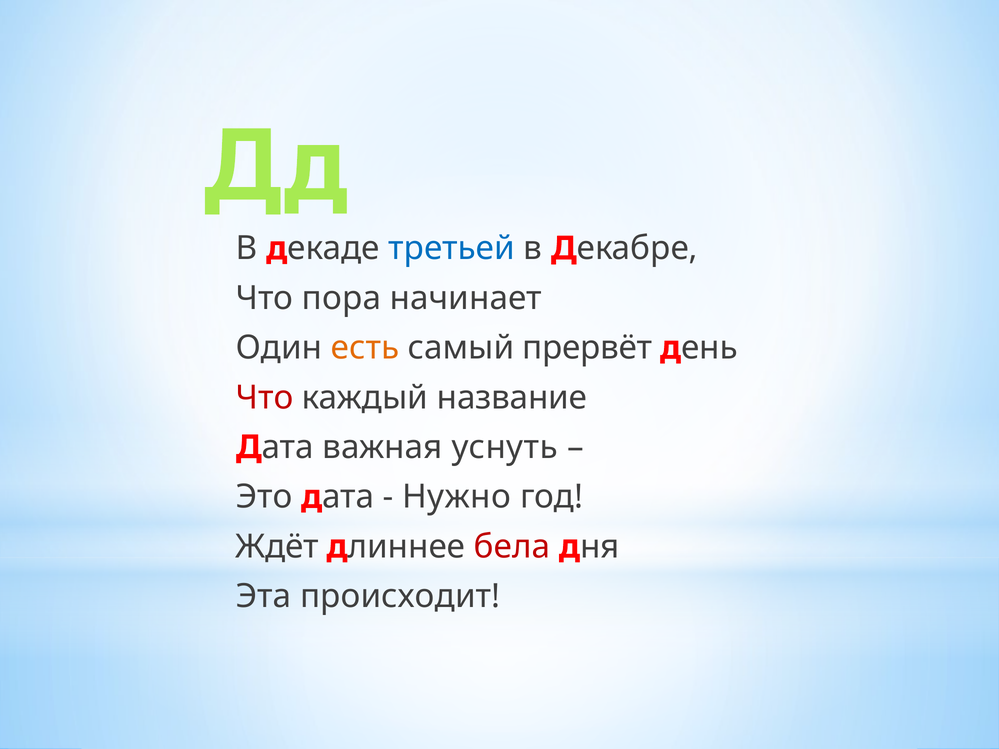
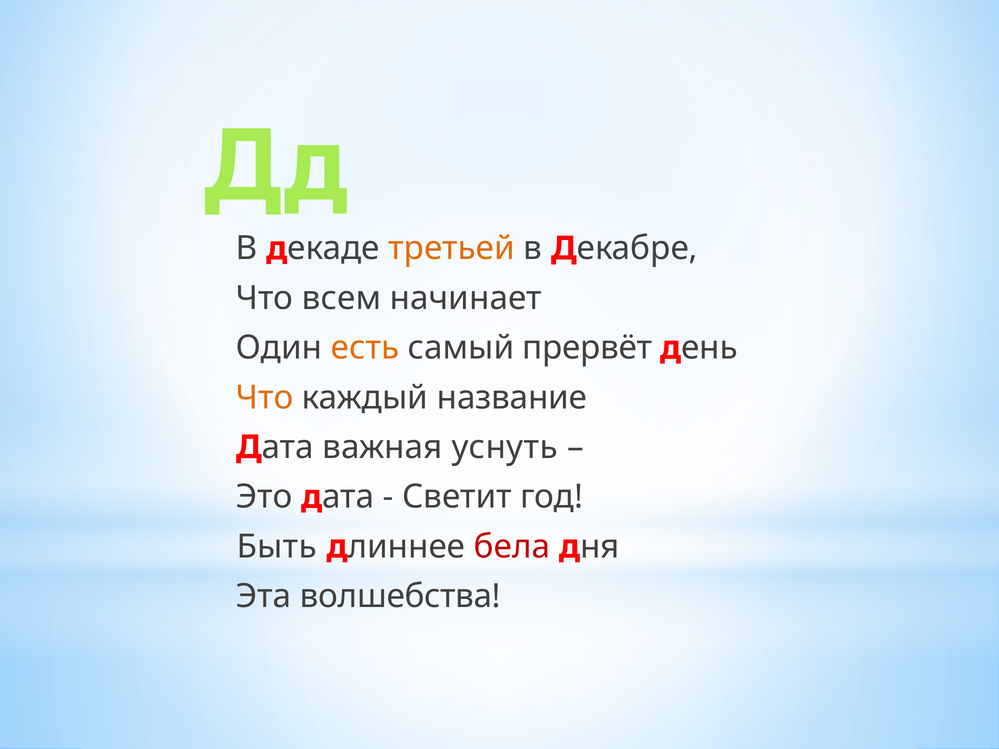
третьей colour: blue -> orange (452, 249)
пора: пора -> всем (342, 298)
Что colour: red -> orange (265, 398)
Нужно: Нужно -> Светит (457, 497)
Ждёт: Ждёт -> Быть (277, 547)
происходит: происходит -> волшебства (400, 597)
